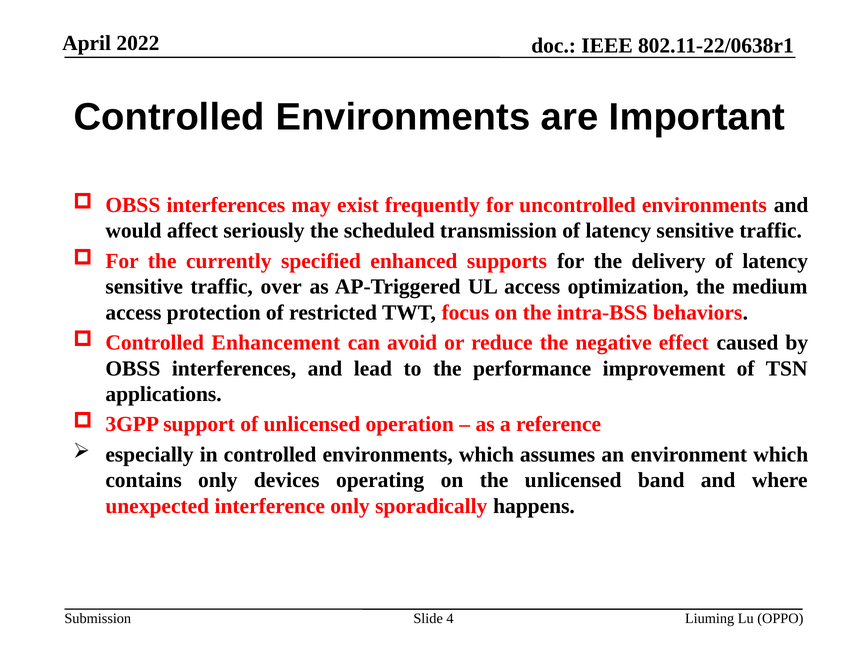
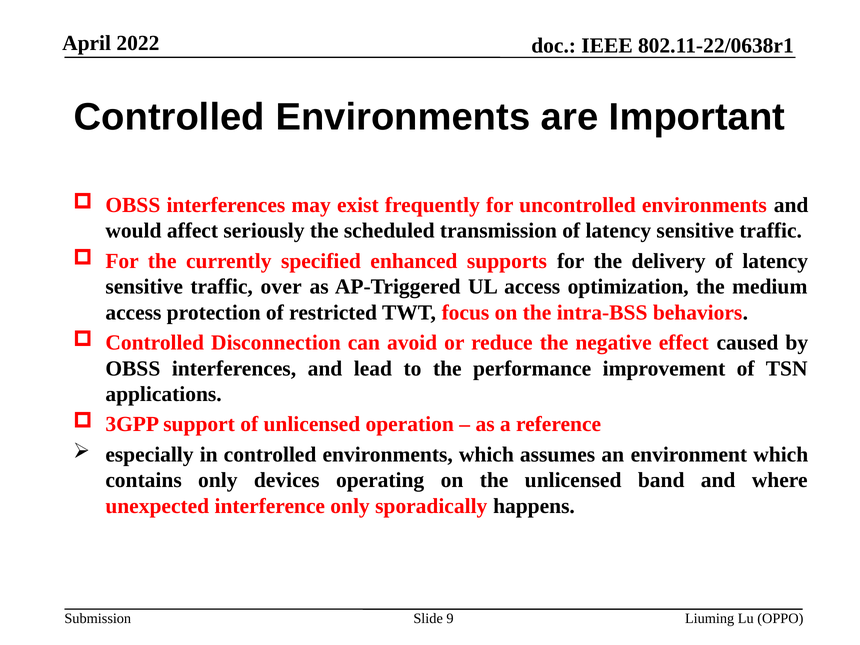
Enhancement: Enhancement -> Disconnection (276, 343)
4: 4 -> 9 (450, 619)
